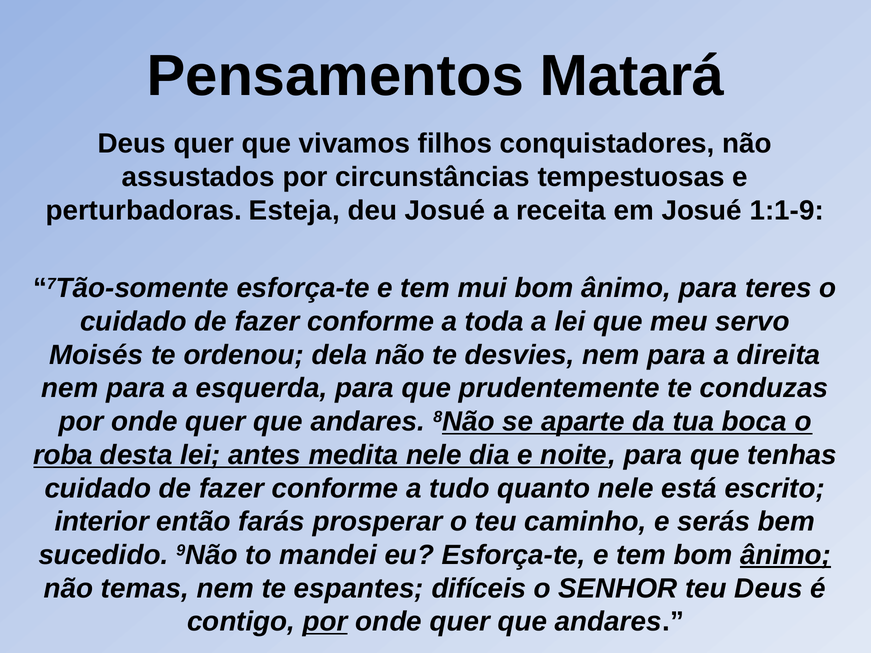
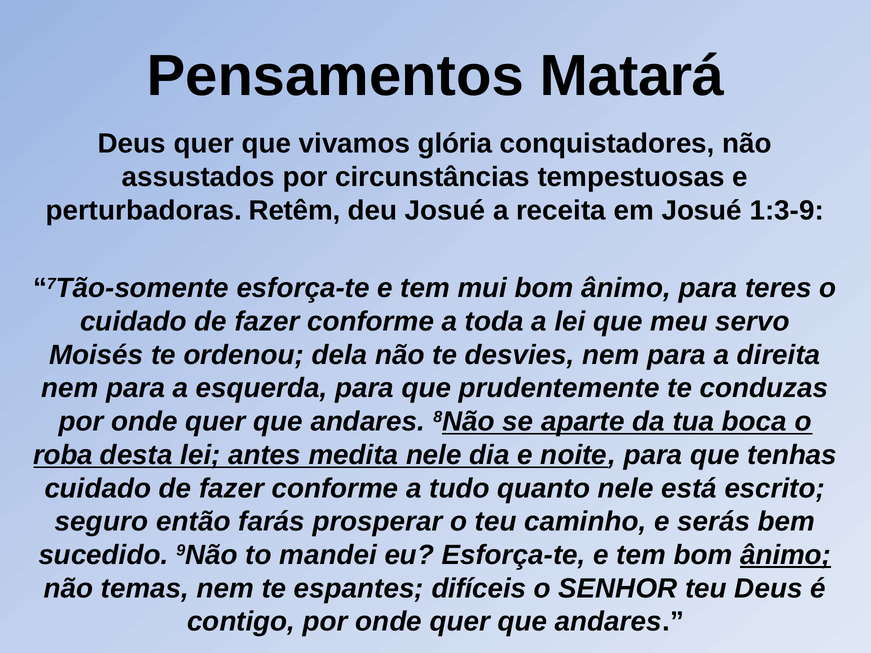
filhos: filhos -> glória (455, 144)
Esteja: Esteja -> Retêm (295, 210)
1:1-9: 1:1-9 -> 1:3-9 (787, 210)
interior: interior -> seguro (101, 522)
por underline: present -> none (325, 622)
